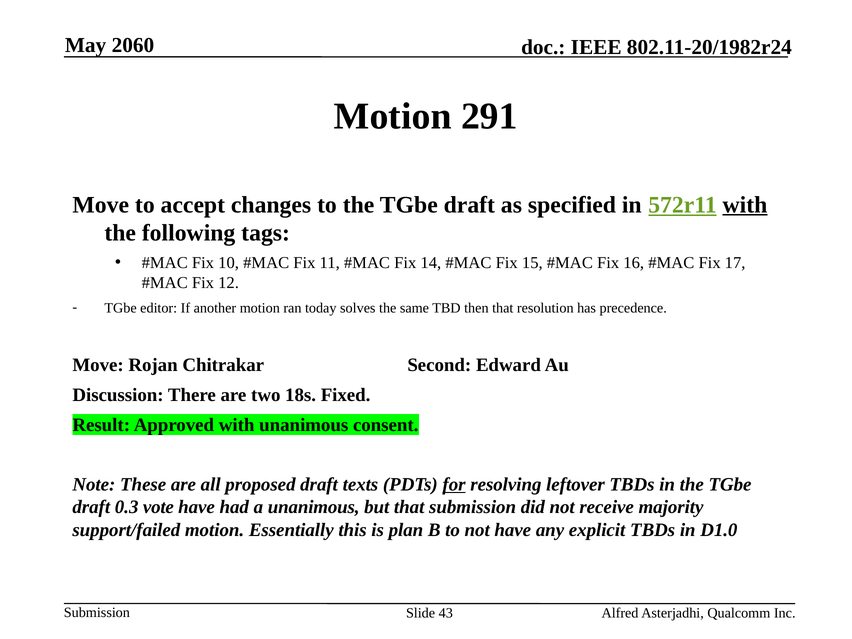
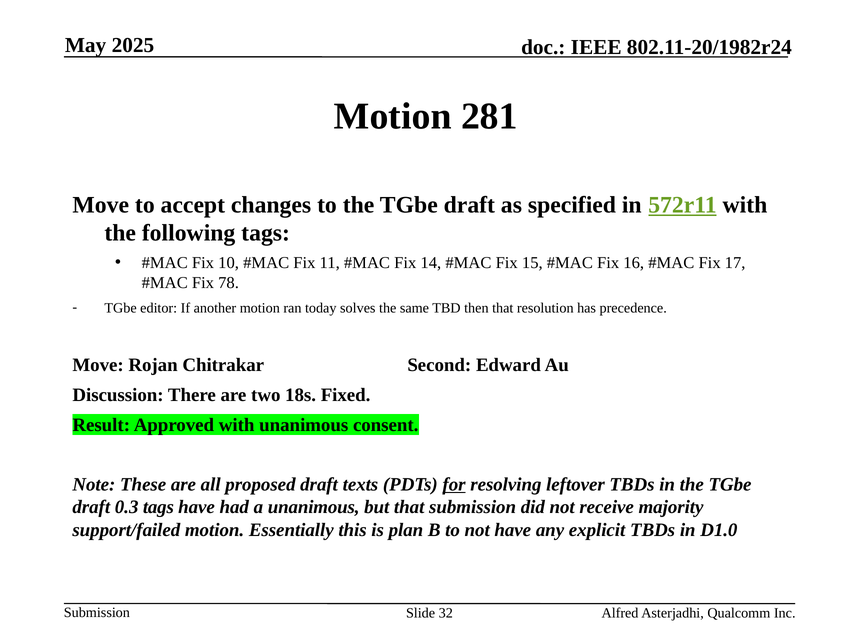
2060: 2060 -> 2025 (133, 45)
291: 291 -> 281 (489, 116)
with underline: present -> none (745, 205)
12: 12 -> 78 (229, 283)
0.3 vote: vote -> tags (158, 507)
43: 43 -> 32 (446, 613)
